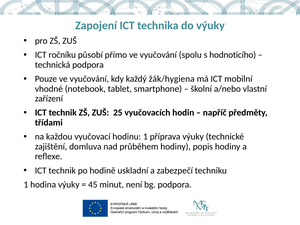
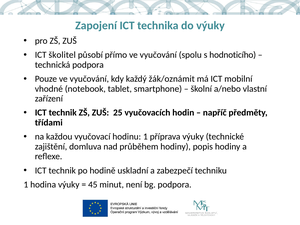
ročníku: ročníku -> školitel (62, 55)
žák/hygiena: žák/hygiena -> žák/oznámit (172, 79)
